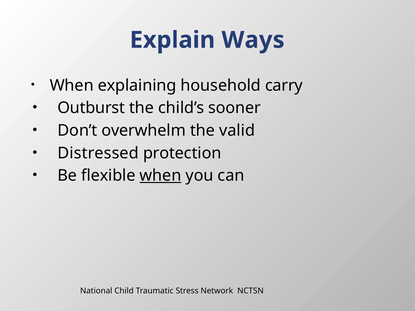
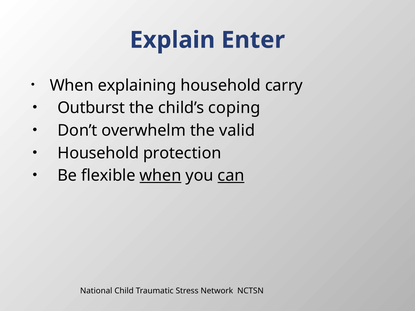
Ways: Ways -> Enter (253, 40)
sooner: sooner -> coping (234, 108)
Distressed: Distressed -> Household (98, 153)
can underline: none -> present (231, 176)
